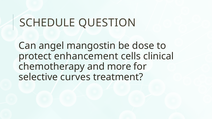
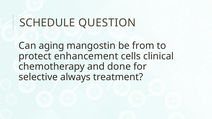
angel: angel -> aging (51, 46)
dose: dose -> from (143, 46)
more: more -> done (119, 67)
curves: curves -> always (75, 77)
